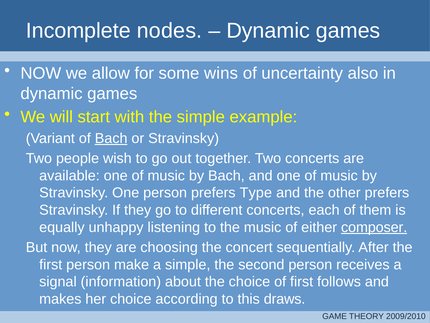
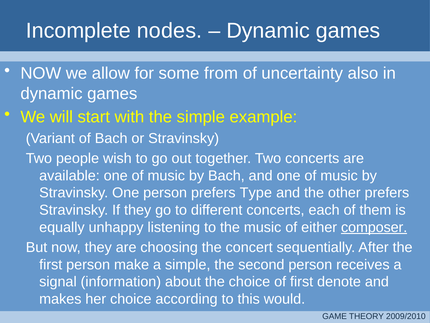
wins: wins -> from (221, 73)
Bach underline: present -> none (111, 138)
follows: follows -> denote (339, 281)
draws: draws -> would (284, 299)
